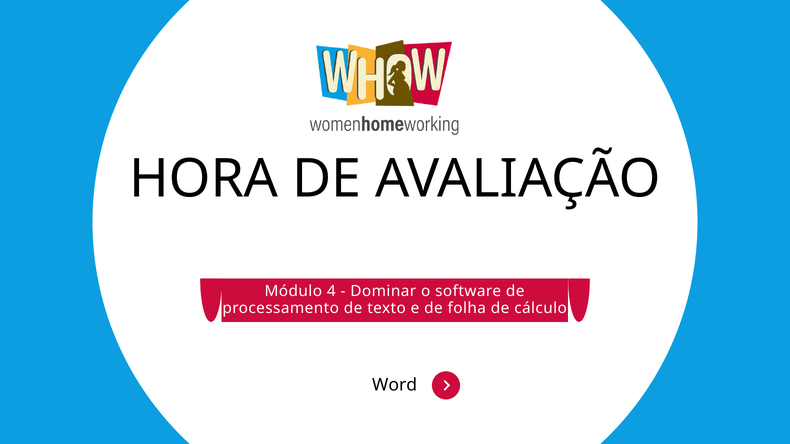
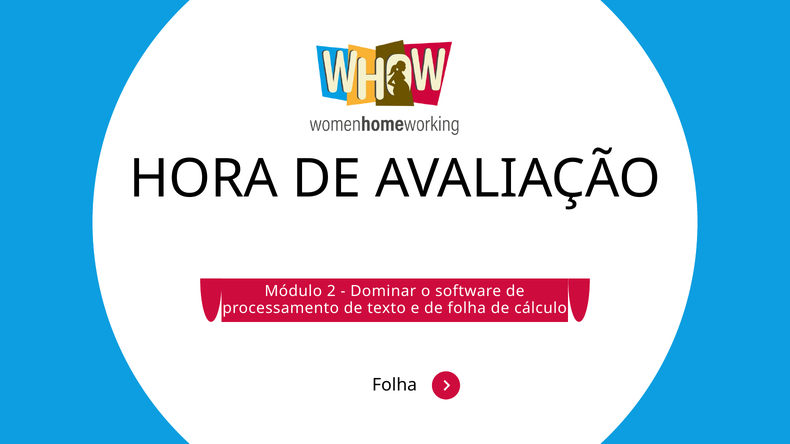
4: 4 -> 2 (331, 291)
Word: Word -> Folha (395, 385)
